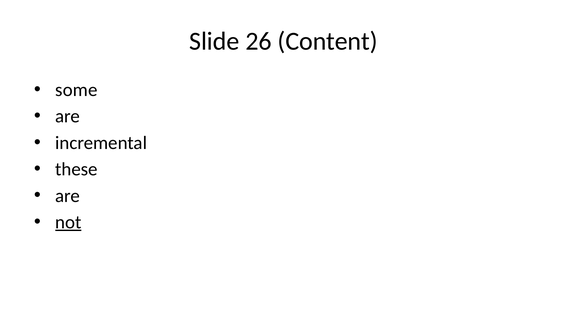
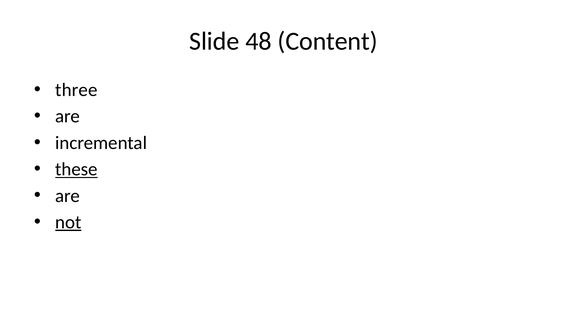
26: 26 -> 48 (259, 41)
some: some -> three (76, 90)
these underline: none -> present (76, 169)
